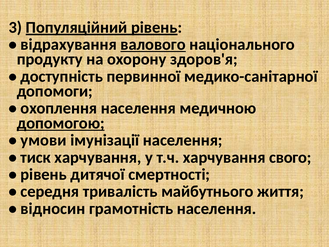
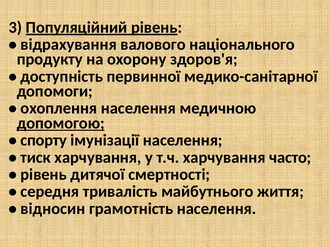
валового underline: present -> none (153, 44)
умови: умови -> спорту (44, 140)
свого: свого -> часто (290, 157)
